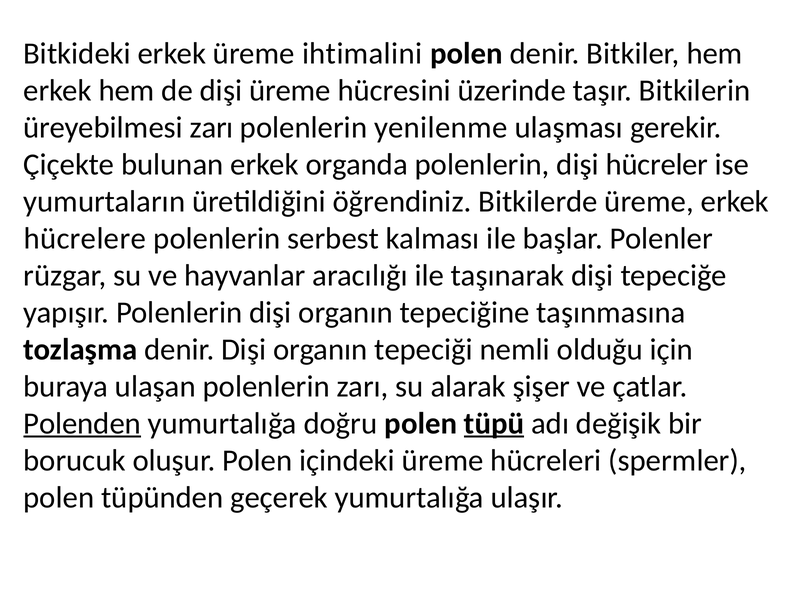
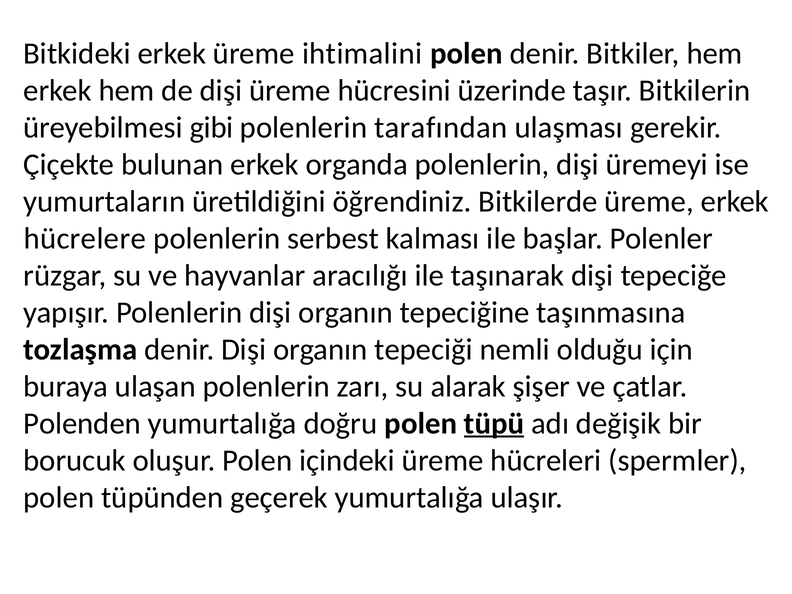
üreyebilmesi zarı: zarı -> gibi (212, 128)
yenilenme: yenilenme -> tarafından (441, 128)
hücreler: hücreler -> üremeyi (657, 165)
Polenden underline: present -> none (82, 423)
